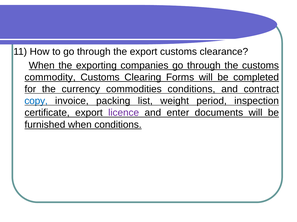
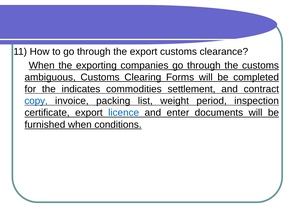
commodity: commodity -> ambiguous (50, 77)
currency: currency -> indicates (81, 89)
commodities conditions: conditions -> settlement (191, 89)
licence colour: purple -> blue (124, 113)
